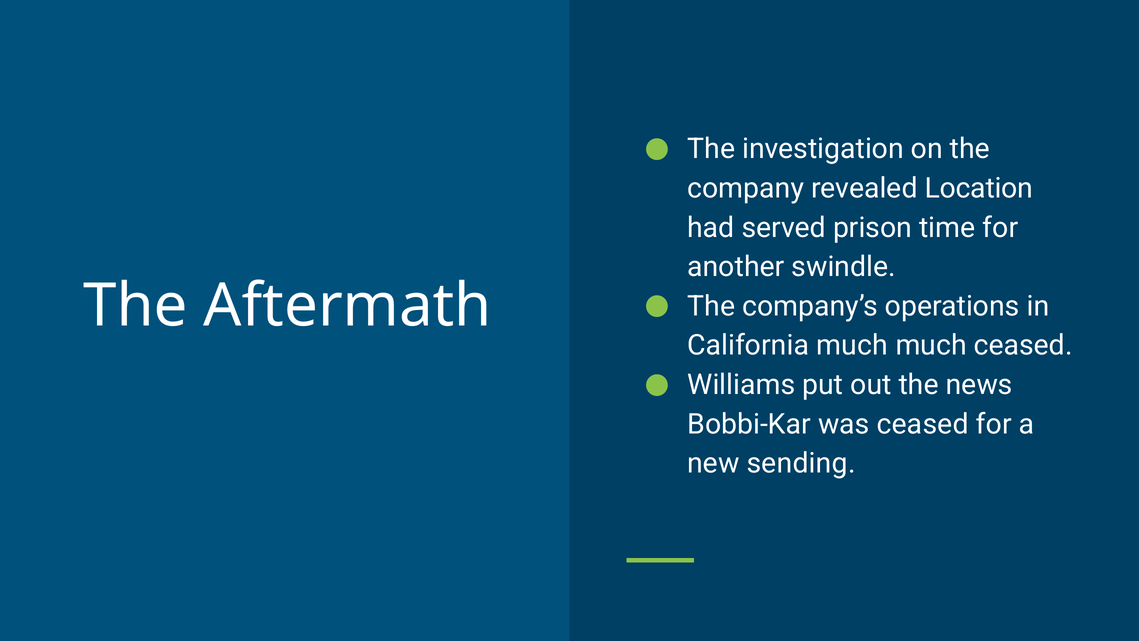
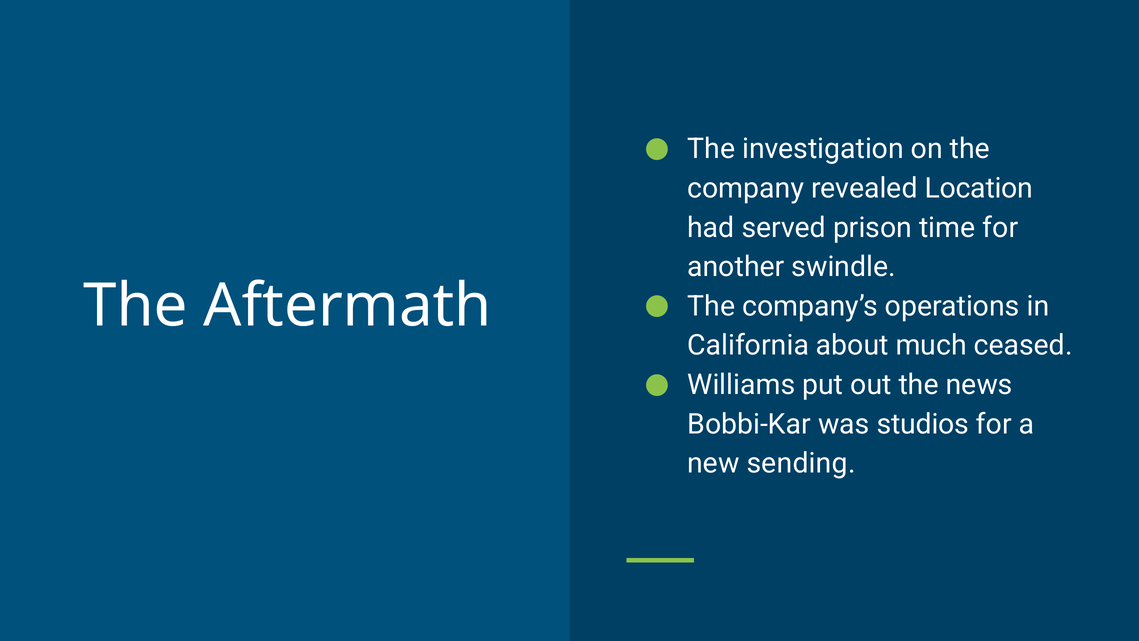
California much: much -> about (852, 345)
was ceased: ceased -> studios (923, 424)
